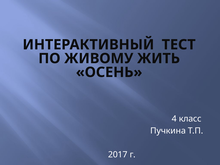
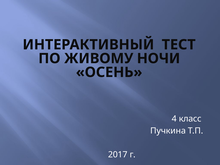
ЖИТЬ: ЖИТЬ -> НОЧИ (159, 58)
